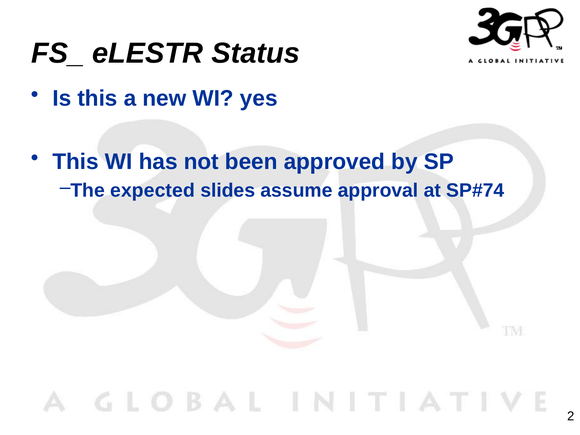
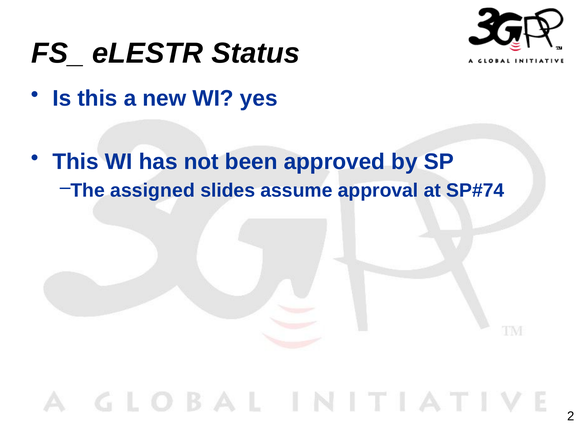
expected: expected -> assigned (153, 190)
